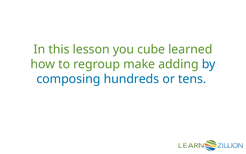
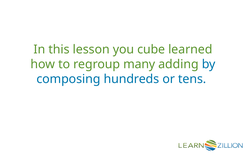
make: make -> many (139, 64)
